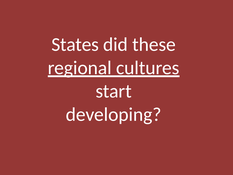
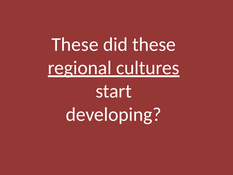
States: States -> These (75, 45)
